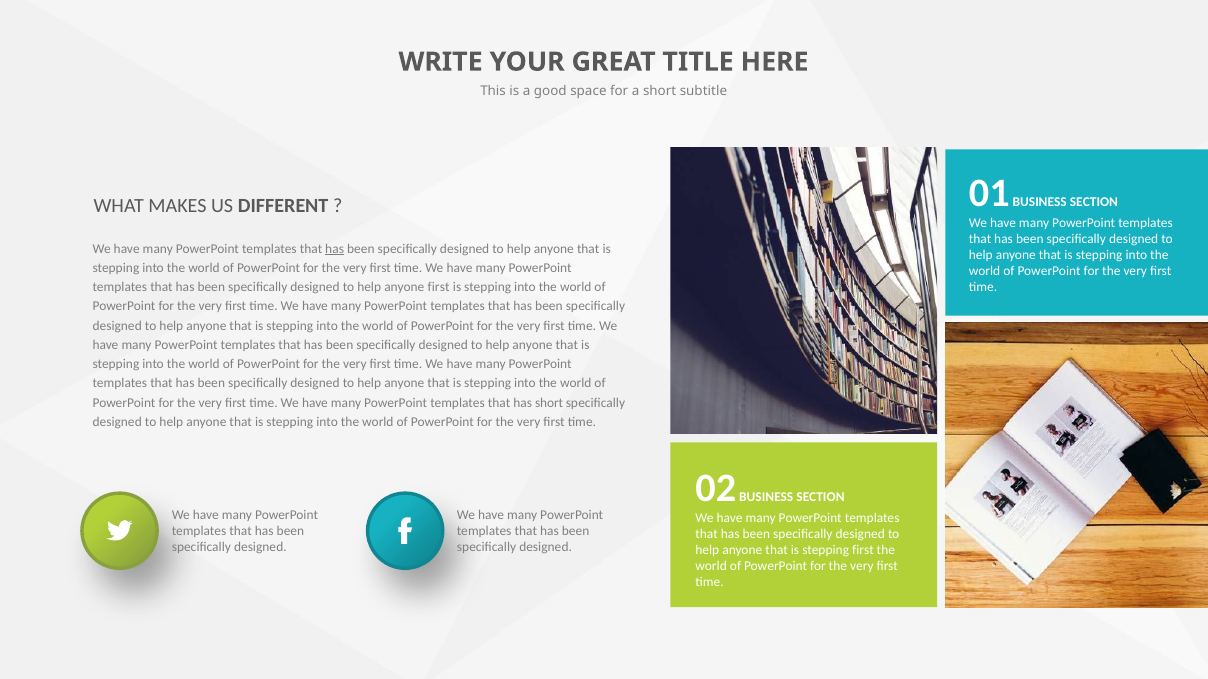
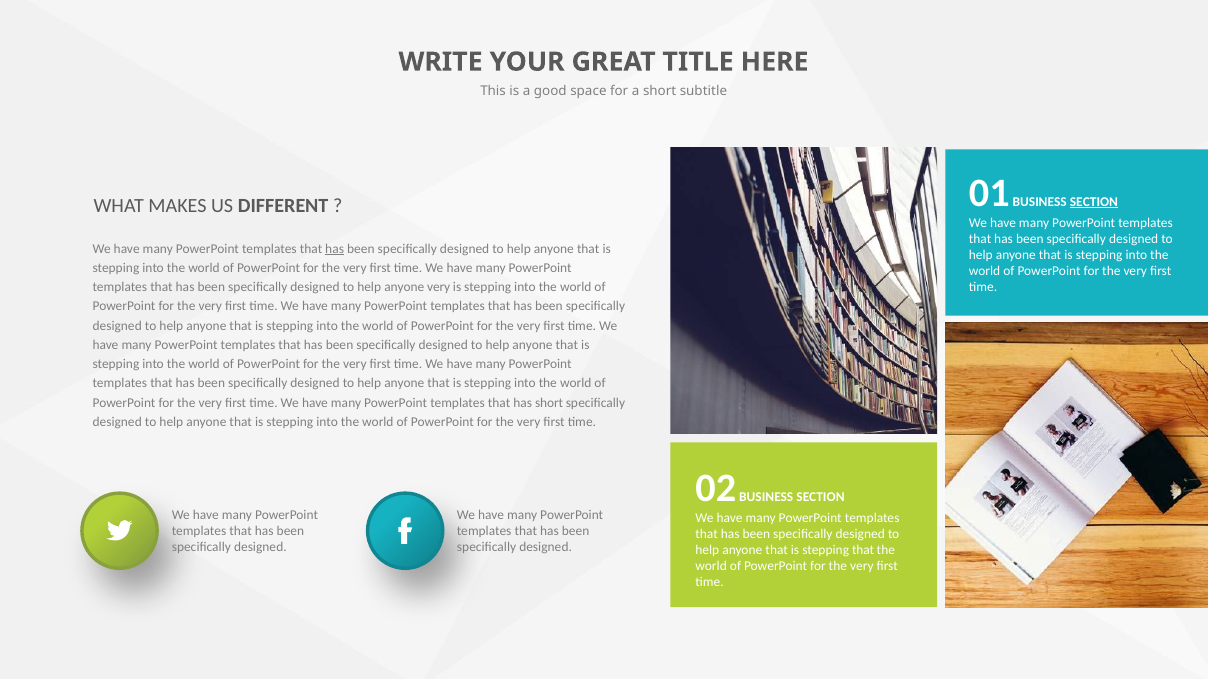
SECTION underline: none -> present (1094, 202)
anyone first: first -> very (439, 287)
stepping first: first -> that (863, 551)
